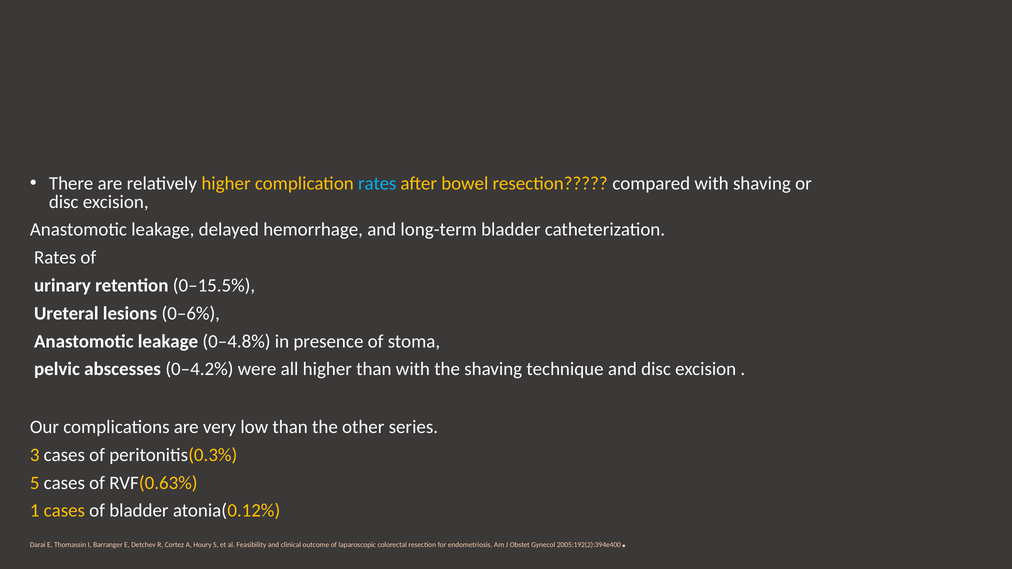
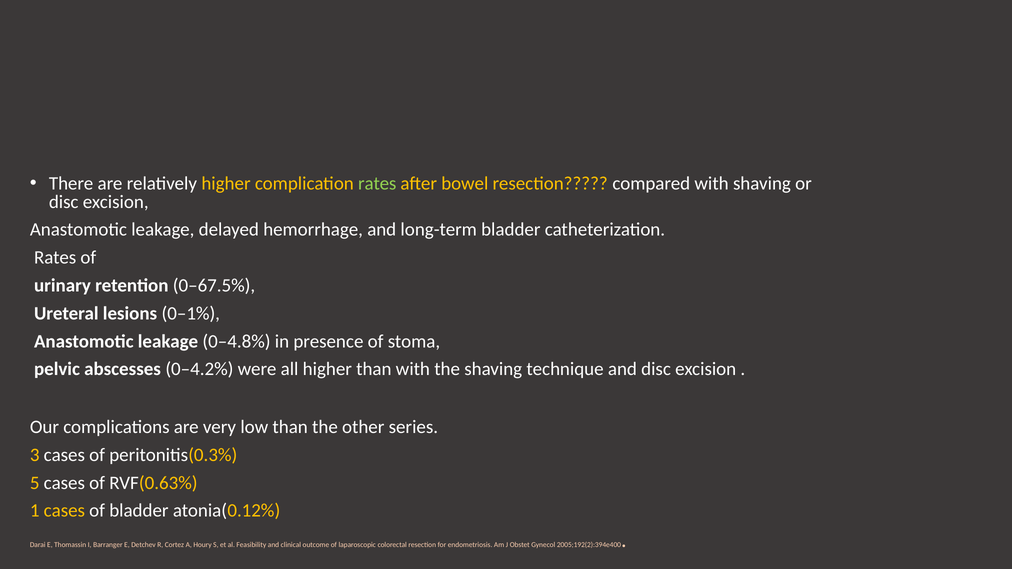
rates colour: light blue -> light green (377, 183)
0–15.5%: 0–15.5% -> 0–67.5% (214, 286)
0–6%: 0–6% -> 0–1% (191, 314)
